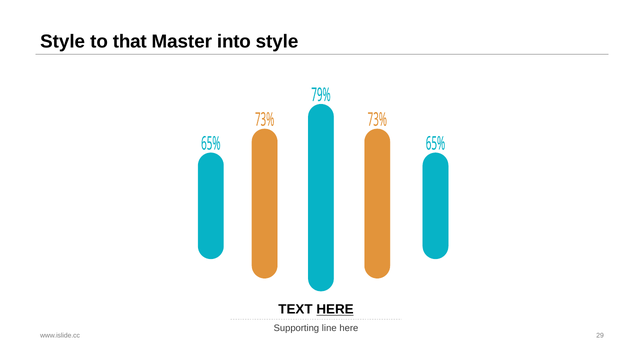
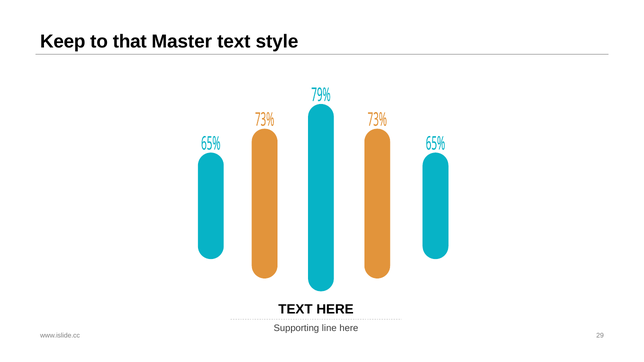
Style: Style -> Keep (63, 42)
Master into: into -> text (234, 42)
HERE underline: present -> none (335, 310)
